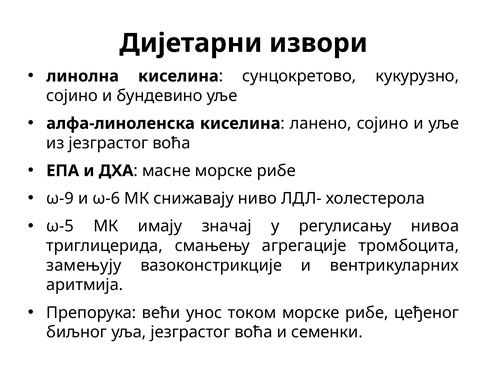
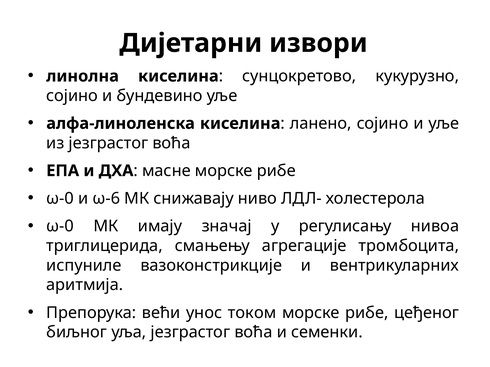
ω-9: ω-9 -> ω-0 (60, 199)
ω-5: ω-5 -> ω-0 (60, 227)
замењују: замењују -> испуниле (84, 266)
